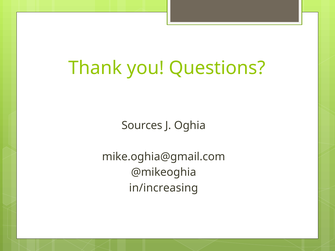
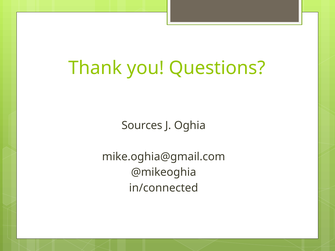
in/increasing: in/increasing -> in/connected (164, 188)
